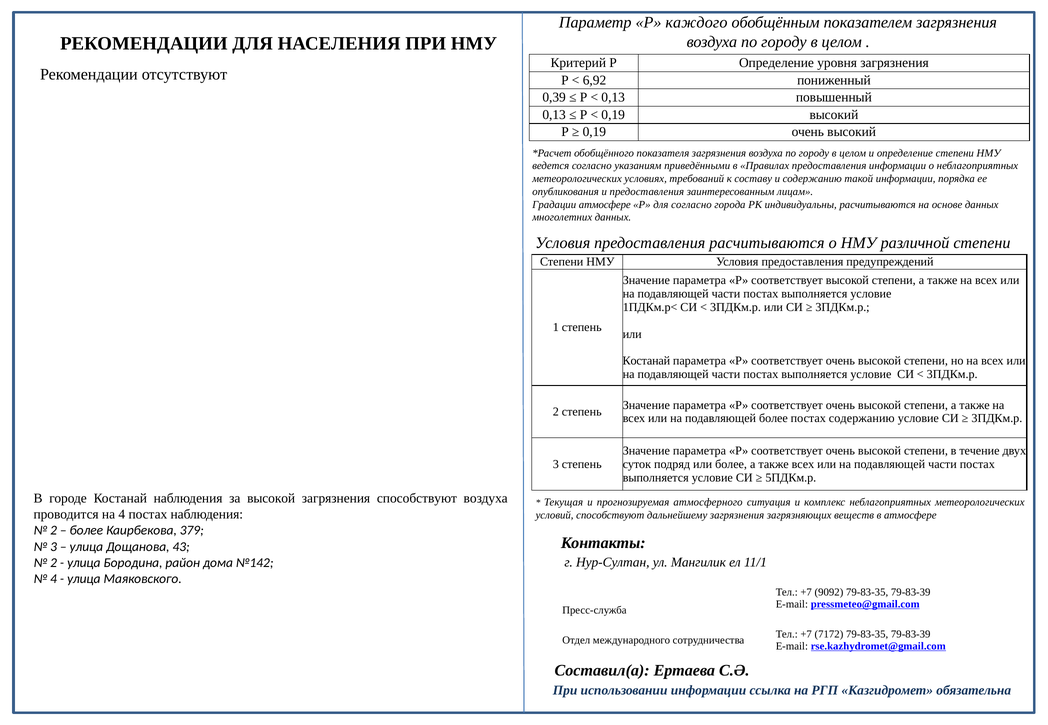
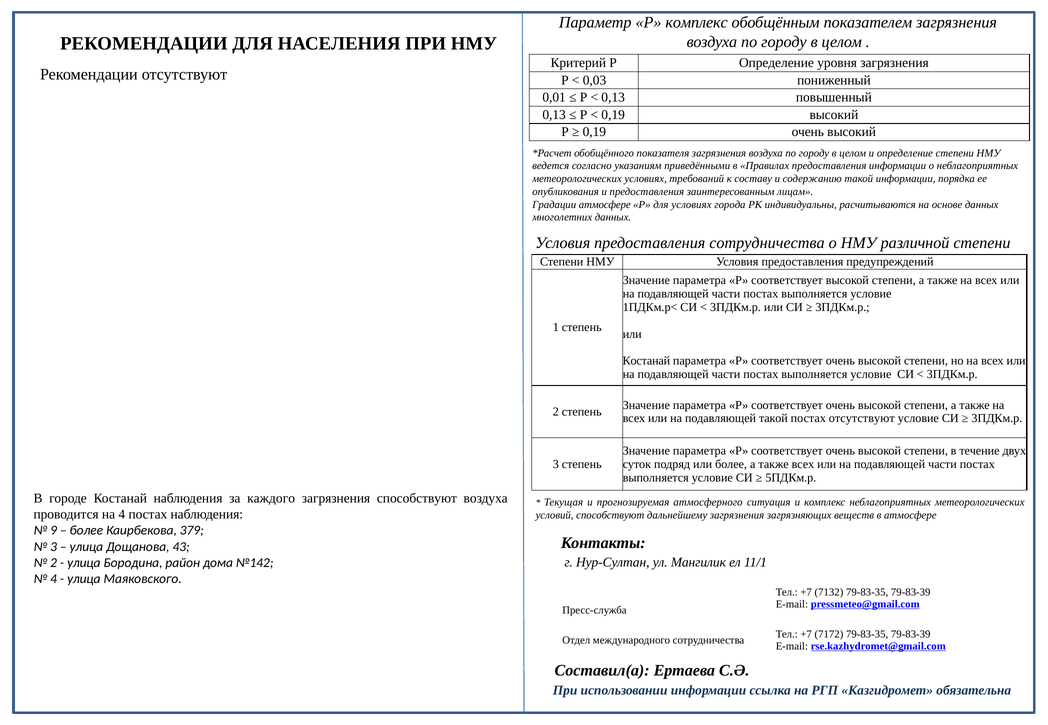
Р каждого: каждого -> комплекс (697, 23)
6,92: 6,92 -> 0,03 (595, 80)
0,39: 0,39 -> 0,01 (554, 98)
для согласно: согласно -> условиях (691, 205)
предоставления расчитываются: расчитываются -> сотрудничества (767, 243)
подавляющей более: более -> такой (773, 419)
постах содержанию: содержанию -> отсутствуют (862, 419)
за высокой: высокой -> каждого (271, 499)
2: 2 -> 9 (54, 531)
9092: 9092 -> 7132 (829, 593)
